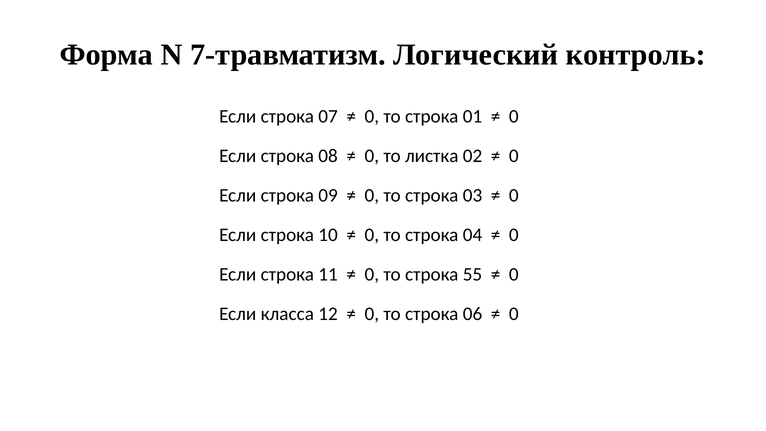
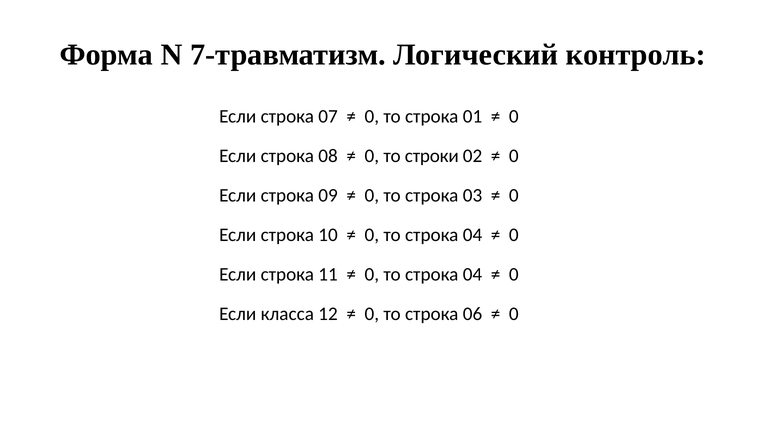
листка: листка -> строки (432, 156)
55: 55 -> 04 (472, 274)
